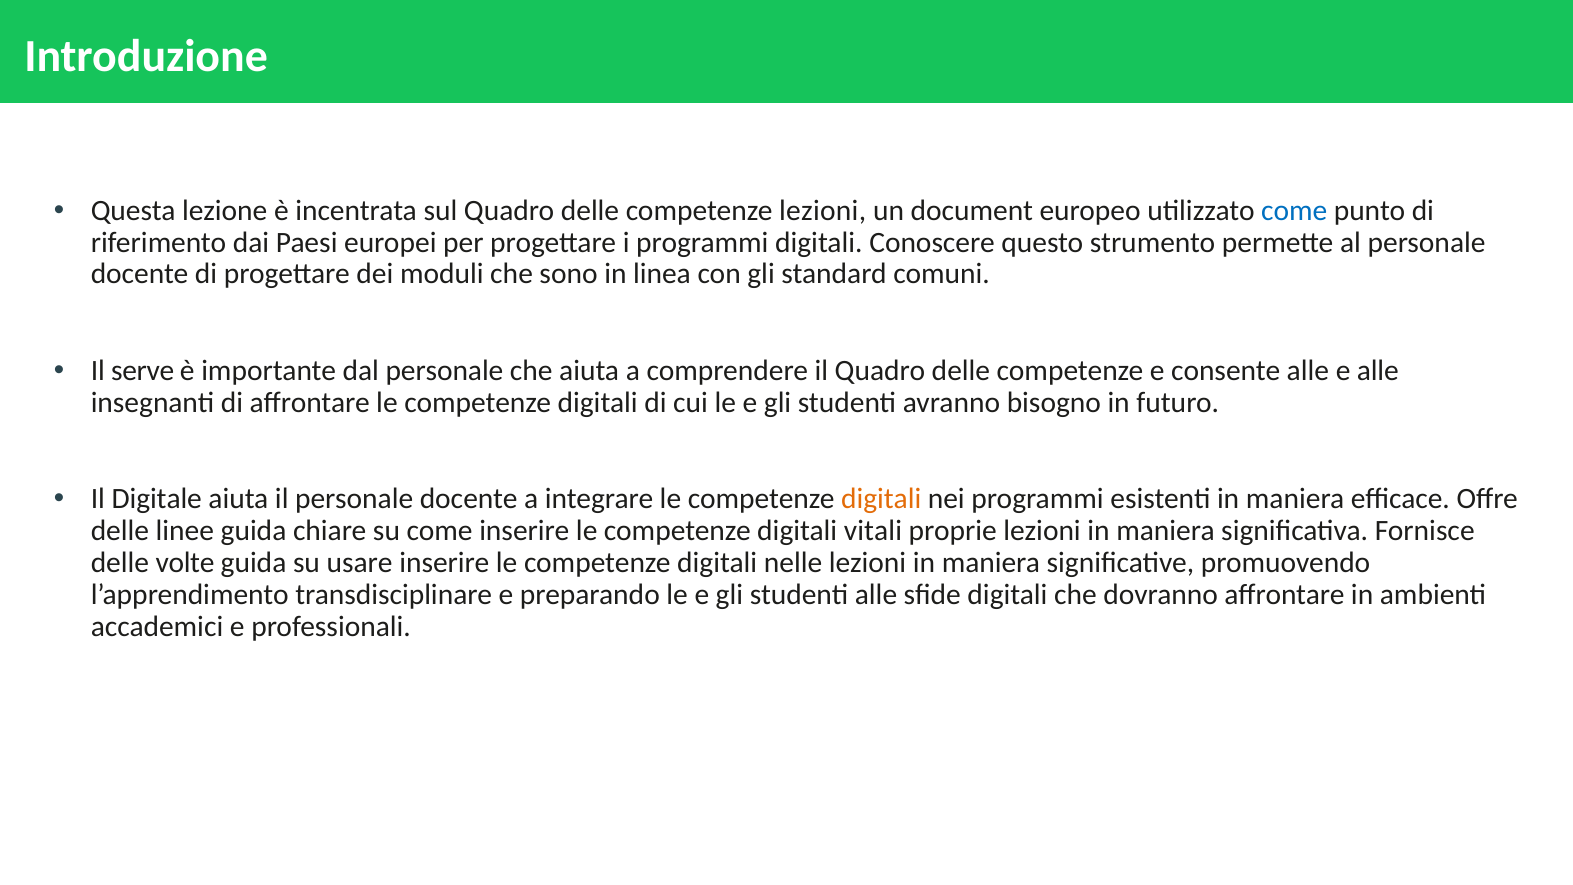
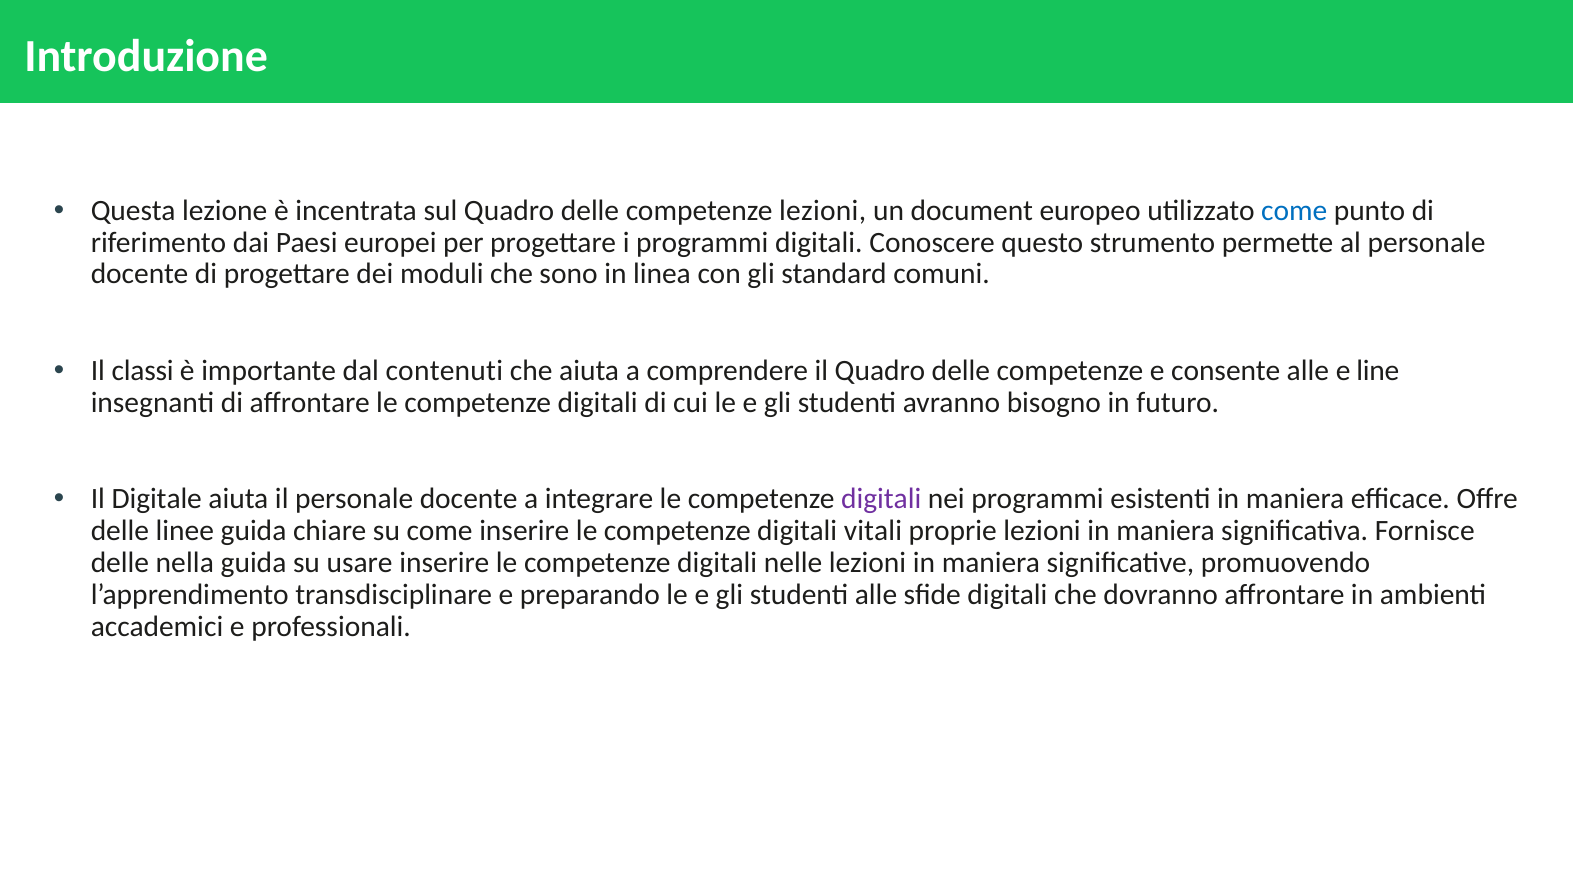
serve: serve -> classi (143, 371)
dal personale: personale -> contenuti (444, 371)
e alle: alle -> line (1378, 371)
digitali colour: orange -> purple (881, 499)
volte: volte -> nella (185, 563)
